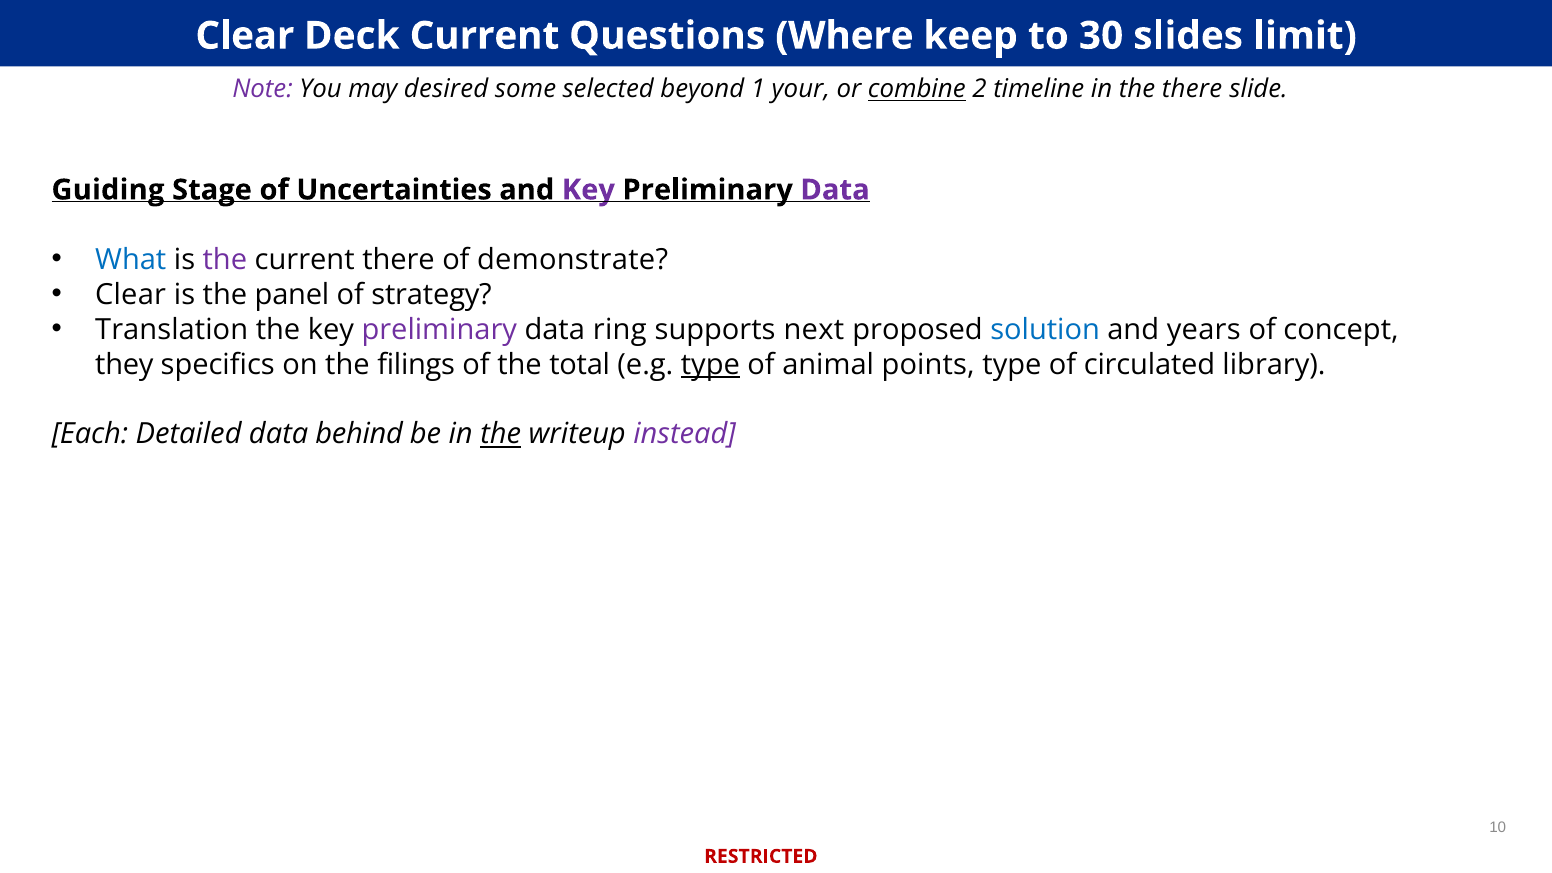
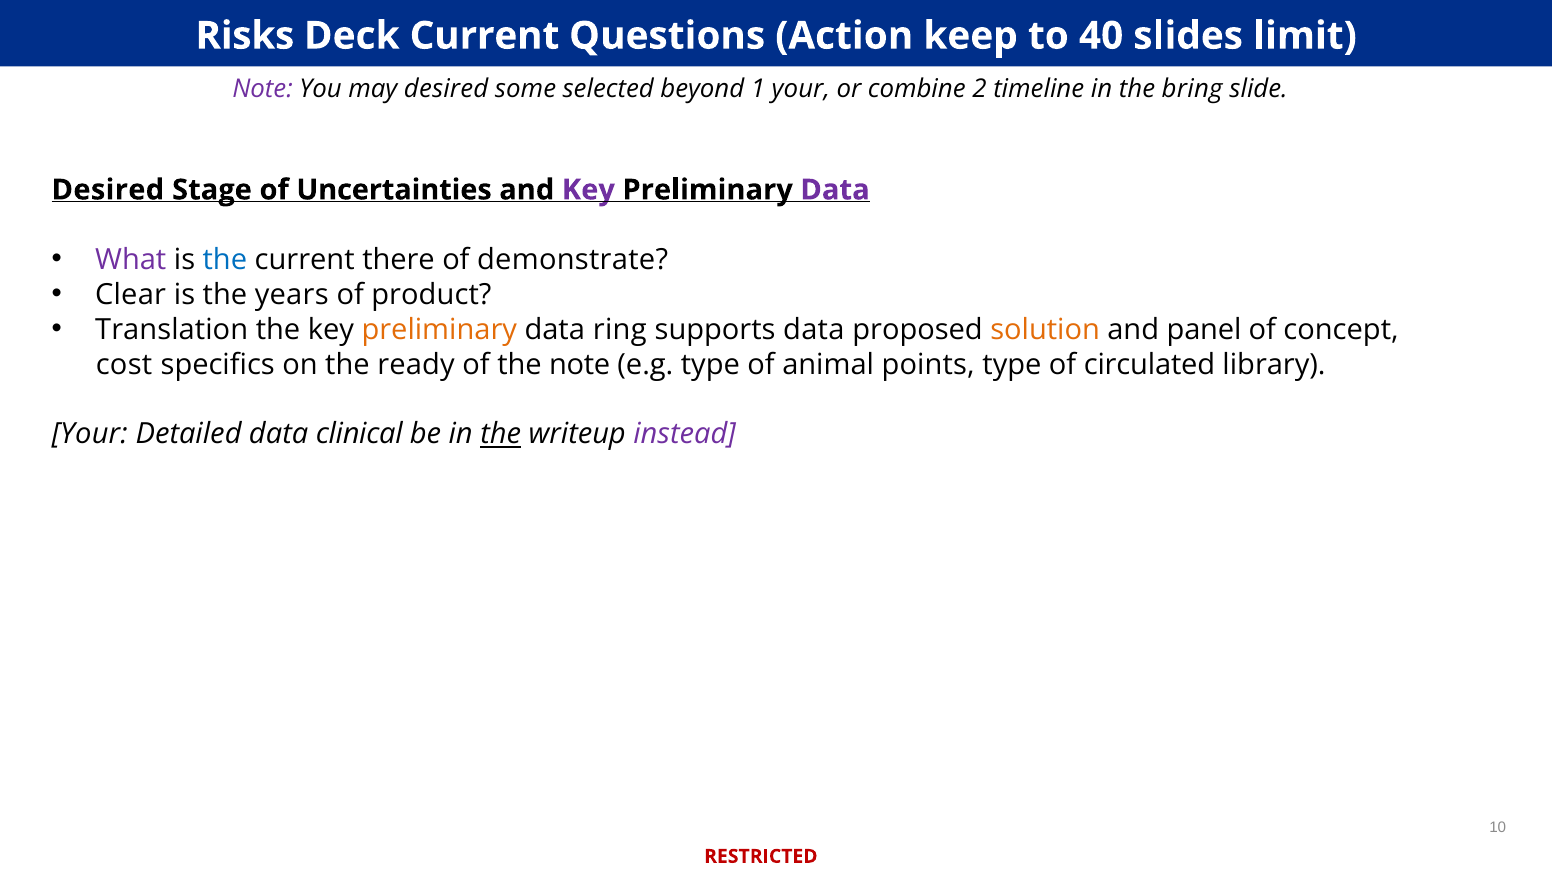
Clear: Clear -> Risks (245, 36)
Where: Where -> Action (844, 36)
30: 30 -> 40 (1101, 36)
combine underline: present -> none (917, 89)
the there: there -> bring (1192, 89)
Guiding: Guiding -> Desired (108, 190)
What colour: blue -> purple (131, 260)
the colour: purple -> blue (225, 260)
panel: panel -> years (292, 295)
strategy: strategy -> product (431, 295)
preliminary colour: purple -> orange (439, 330)
supports next: next -> data (814, 330)
solution colour: blue -> orange (1045, 330)
years: years -> panel (1204, 330)
they: they -> cost (124, 364)
filings: filings -> ready (416, 364)
the total: total -> note (580, 364)
type underline: present -> none (710, 364)
Each: Each -> Your (90, 434)
behind: behind -> clinical (359, 434)
